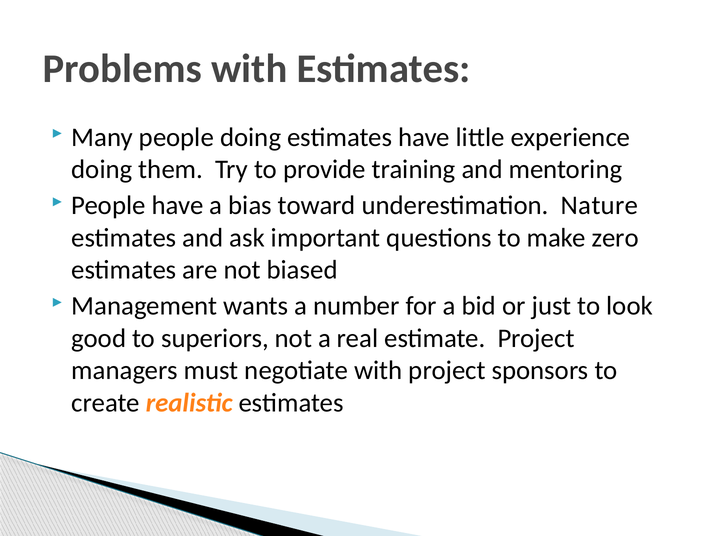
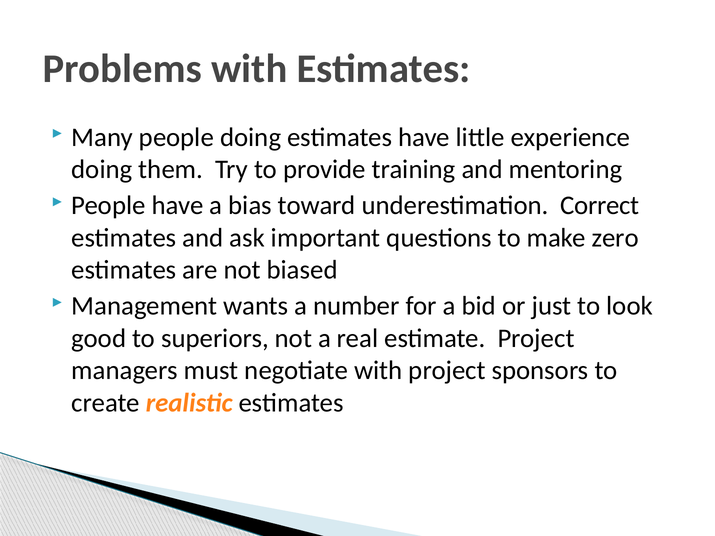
Nature: Nature -> Correct (600, 206)
